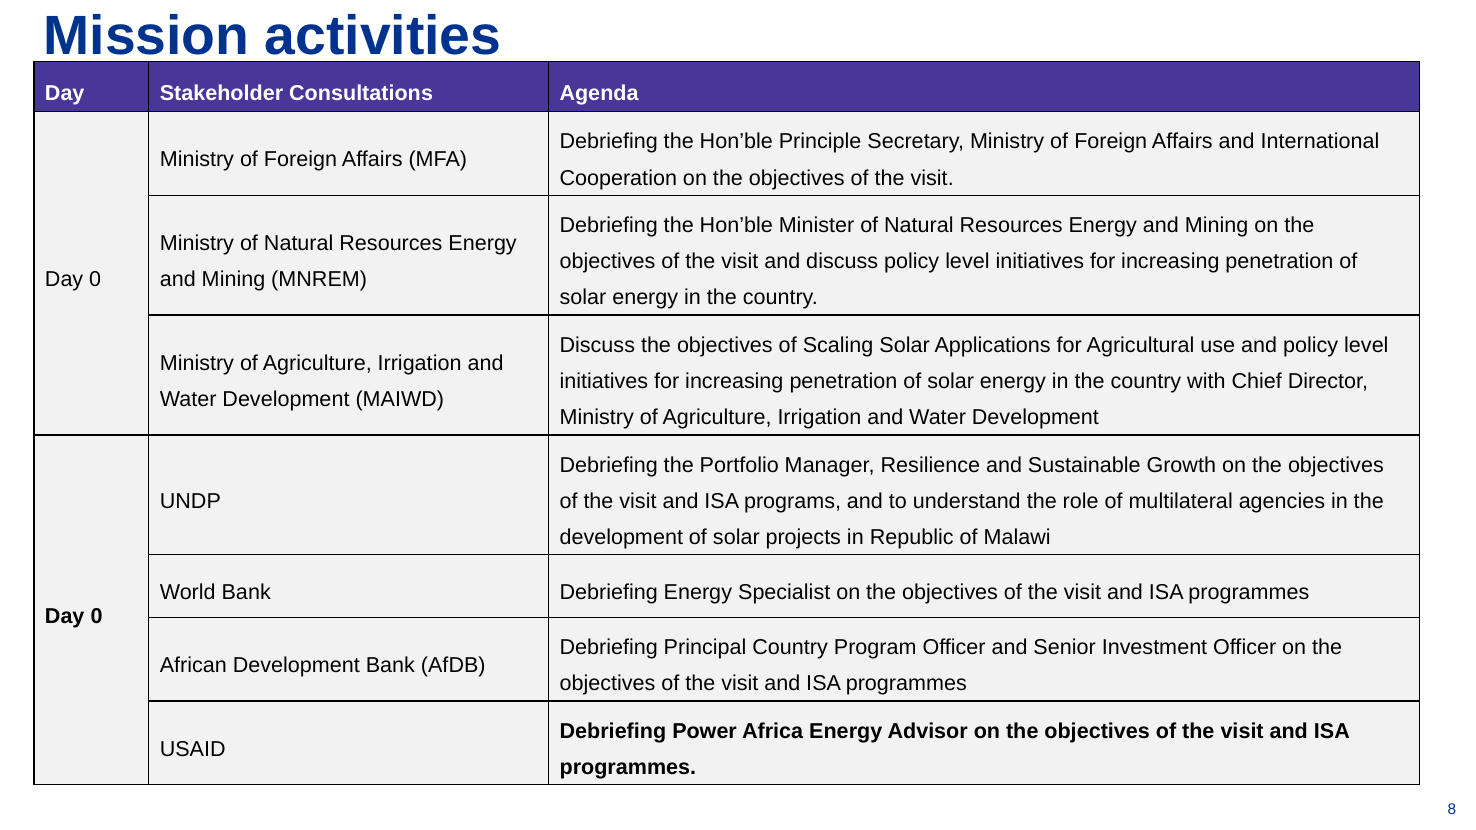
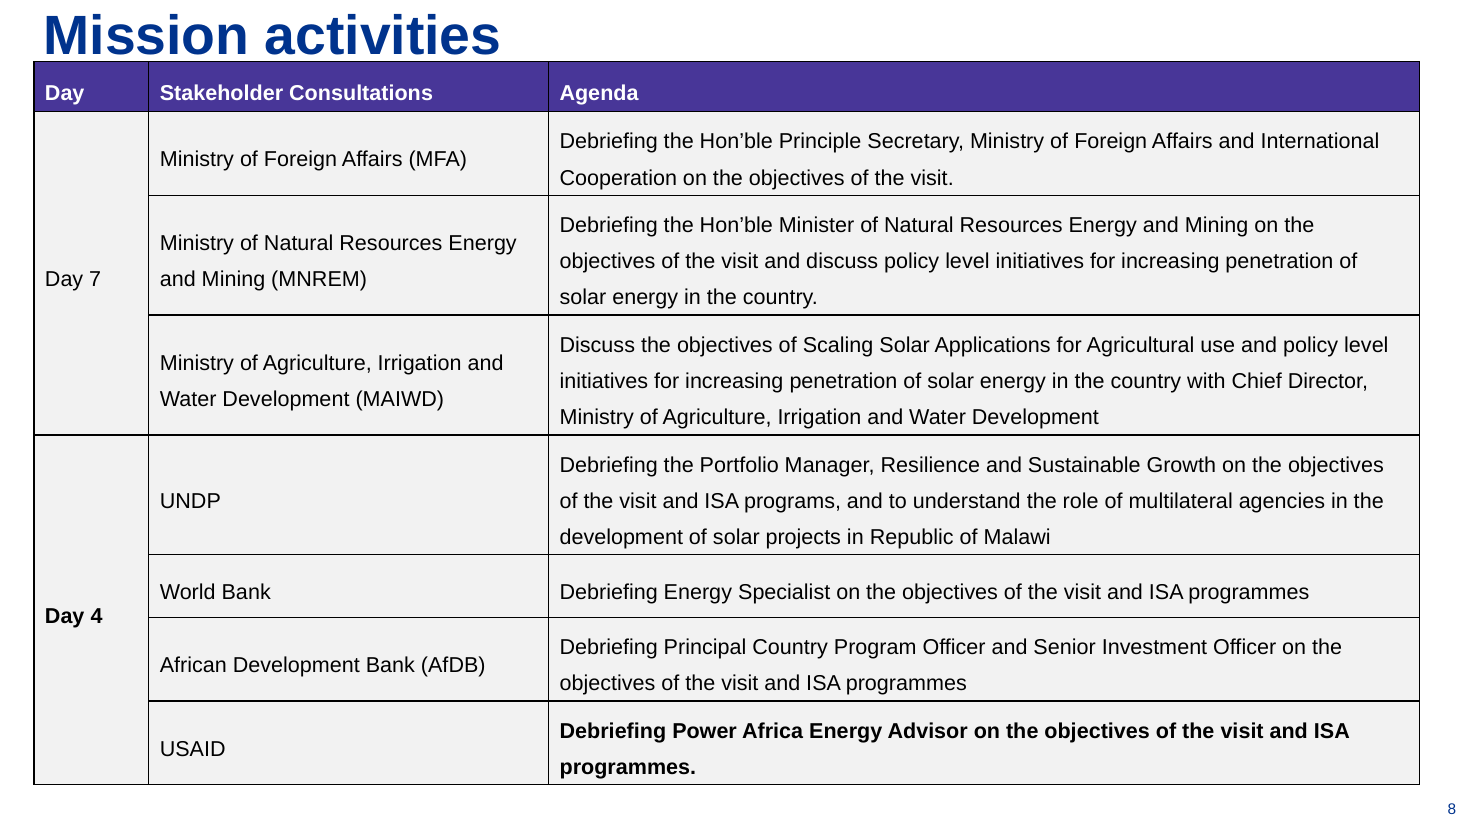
0: 0 -> 7 (95, 280)
0: 0 -> 4 (96, 616)
